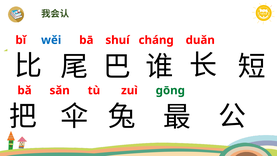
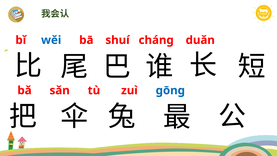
gōng colour: green -> blue (170, 90)
